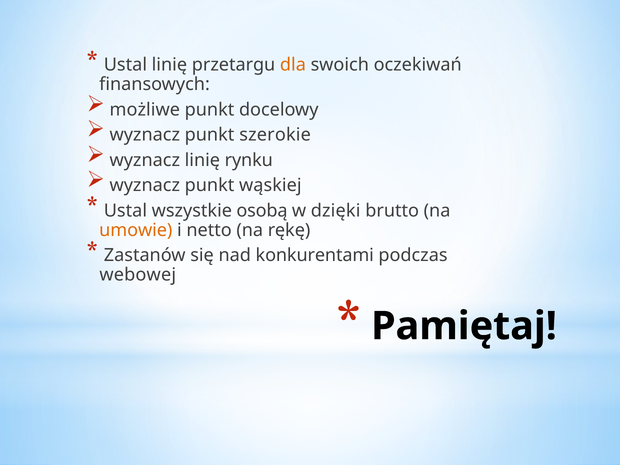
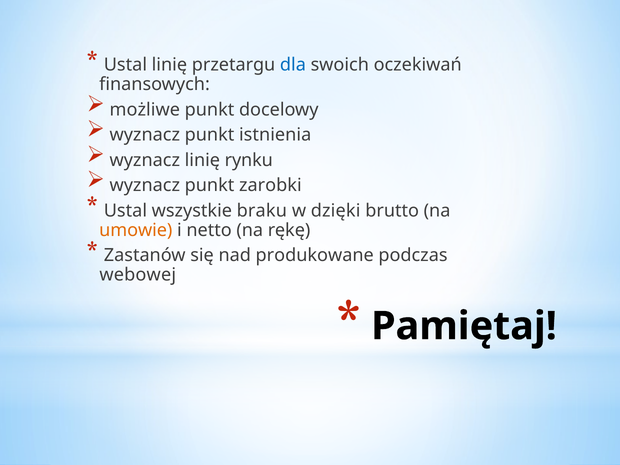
dla colour: orange -> blue (293, 65)
szerokie: szerokie -> istnienia (275, 135)
wąskiej: wąskiej -> zarobki (270, 185)
osobą: osobą -> braku (262, 211)
konkurentami: konkurentami -> produkowane (315, 255)
